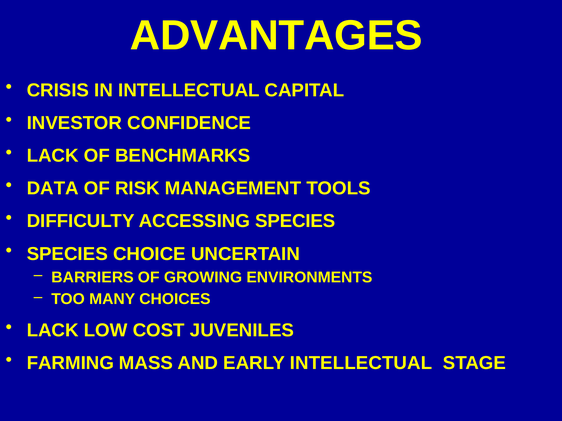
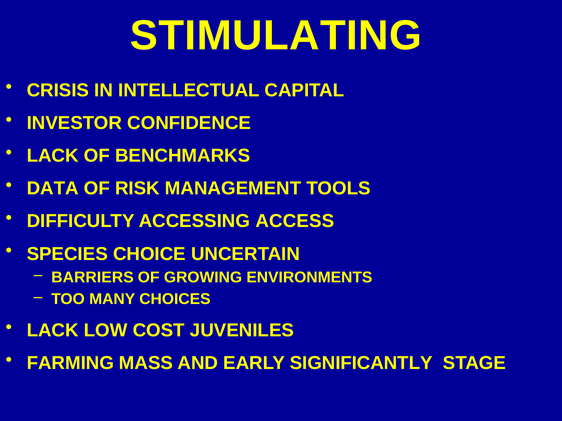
ADVANTAGES: ADVANTAGES -> STIMULATING (276, 36)
ACCESSING SPECIES: SPECIES -> ACCESS (295, 221)
EARLY INTELLECTUAL: INTELLECTUAL -> SIGNIFICANTLY (361, 363)
